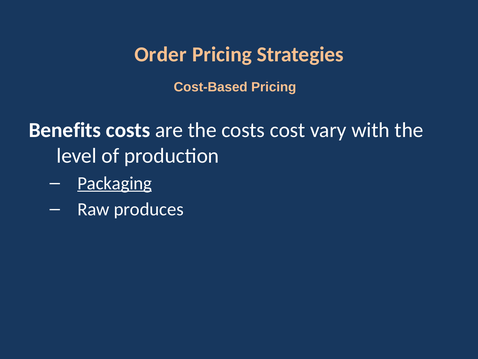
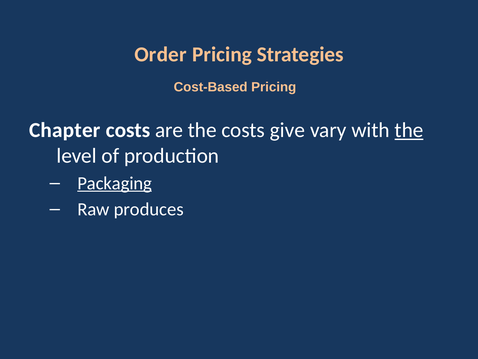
Benefits: Benefits -> Chapter (65, 130)
cost: cost -> give (287, 130)
the underline: none -> present (409, 130)
